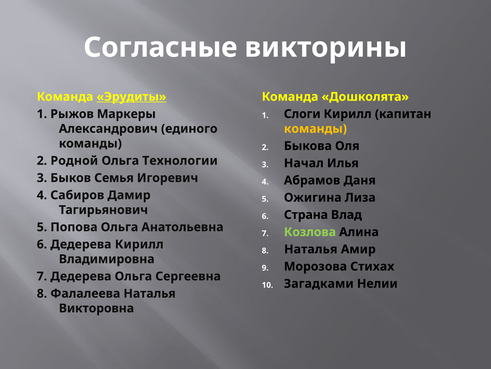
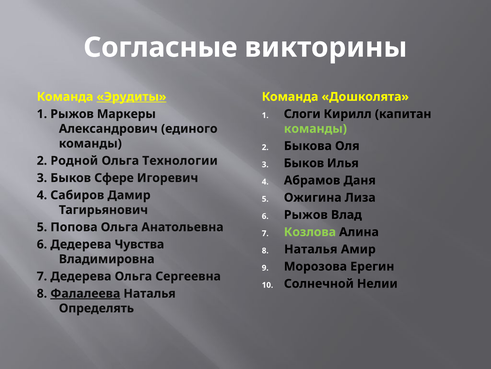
команды colour: yellow -> light green (315, 128)
Начал: Начал -> Быков (304, 163)
Семья: Семья -> Сфере (114, 178)
6 Страна: Страна -> Рыжов (306, 214)
Дедерева Кирилл: Кирилл -> Чувства (139, 244)
Стихах: Стихах -> Ерегин (372, 266)
Загадками: Загадками -> Солнечной (319, 283)
Фалалеева underline: none -> present (85, 293)
Викторовна: Викторовна -> Определять (96, 308)
